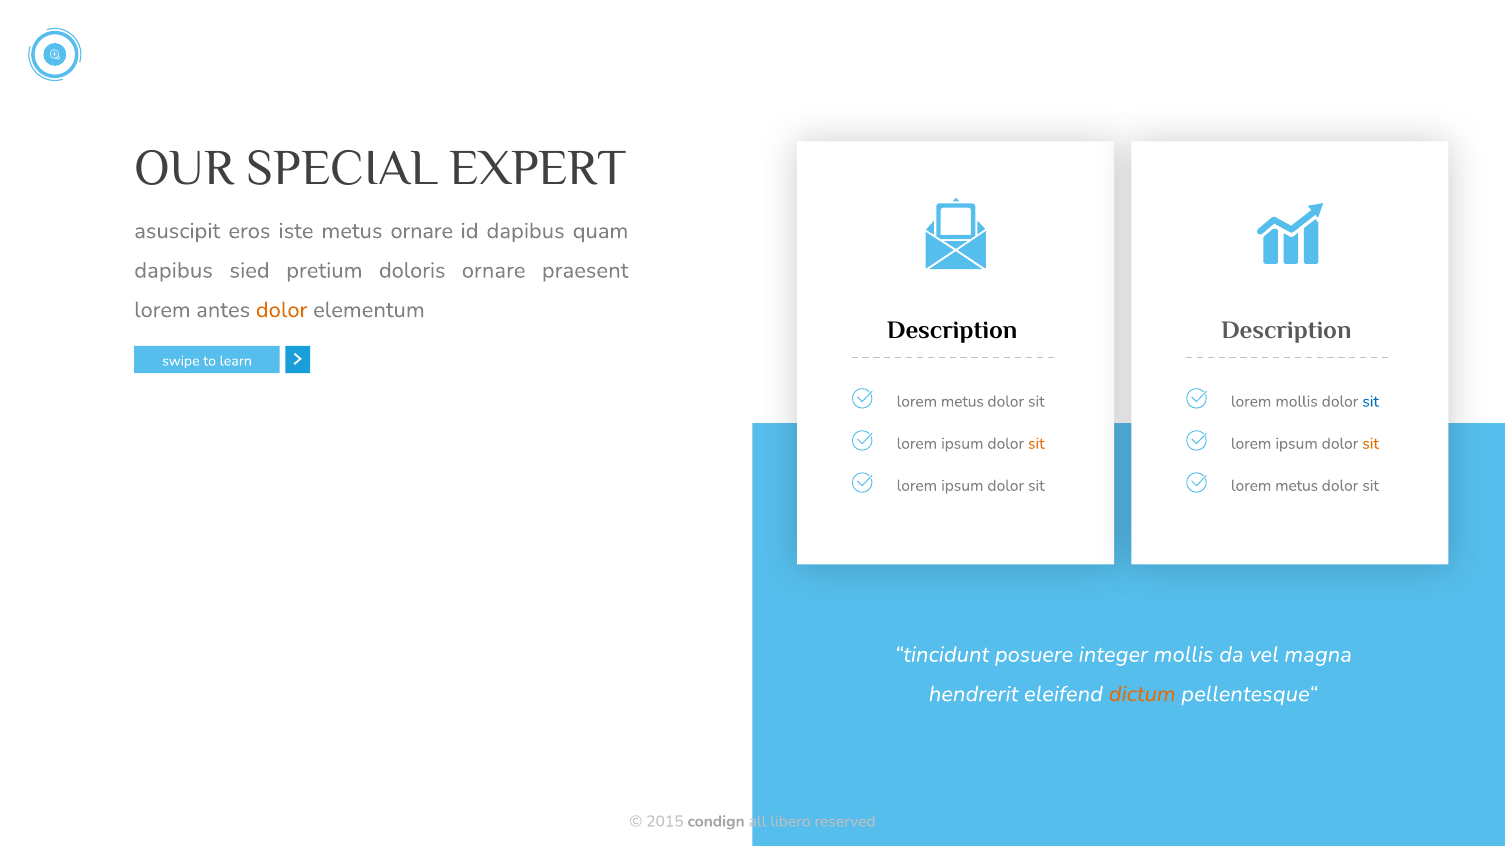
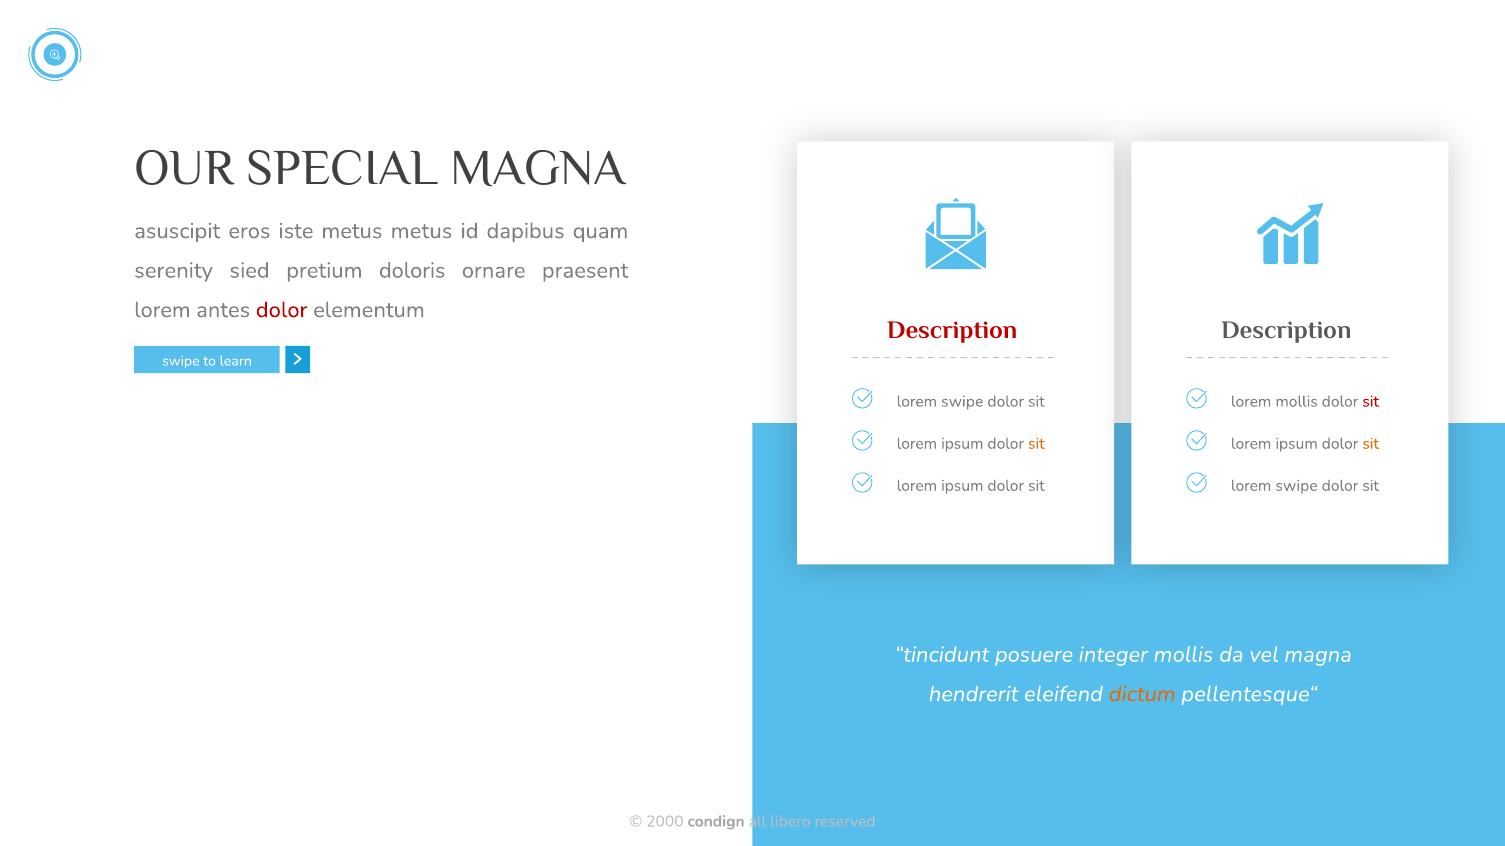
SPECIAL EXPERT: EXPERT -> MAGNA (538, 168)
metus ornare: ornare -> metus (422, 231)
dapibus: dapibus -> serenity (174, 271)
dolor colour: orange -> red (282, 310)
Description colour: black -> red (952, 331)
metus: metus -> swipe (962, 402)
sit colour: blue -> red (1371, 402)
metus: metus -> swipe (1297, 486)
2015: 2015 -> 2000 (665, 822)
